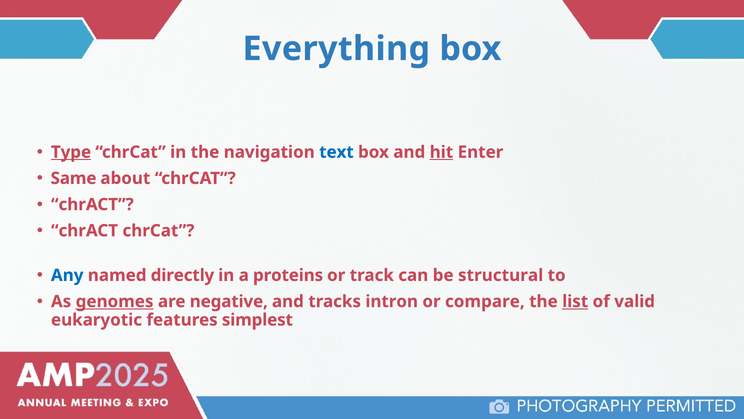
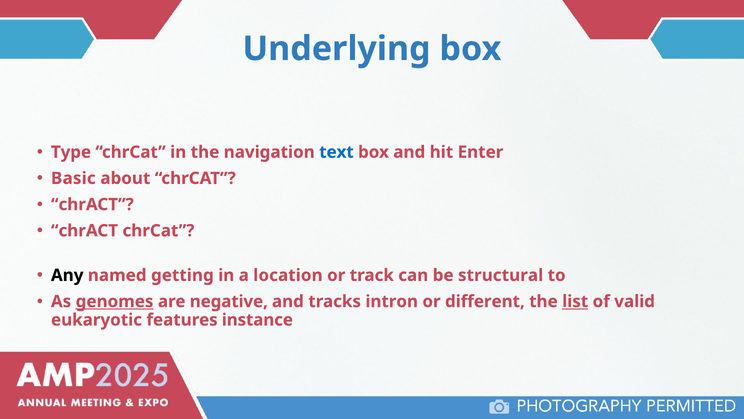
Everything: Everything -> Underlying (337, 49)
Type underline: present -> none (71, 152)
hit underline: present -> none (441, 152)
Same: Same -> Basic (73, 178)
Any colour: blue -> black (67, 275)
directly: directly -> getting (182, 275)
proteins: proteins -> location (288, 275)
compare: compare -> different (485, 301)
simplest: simplest -> instance (257, 320)
